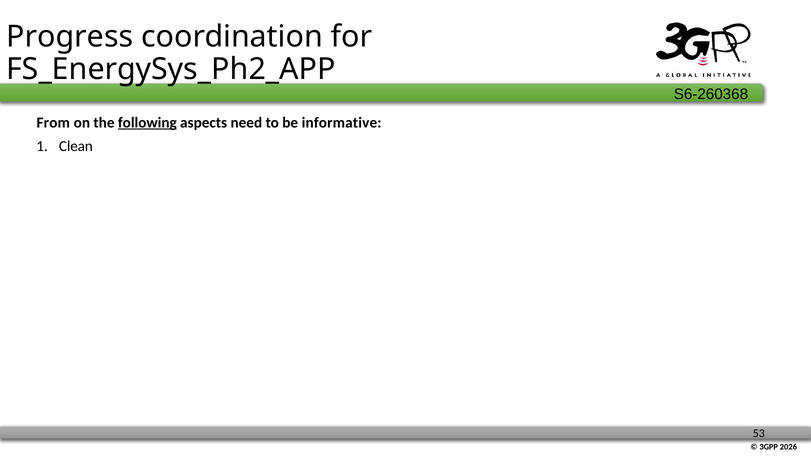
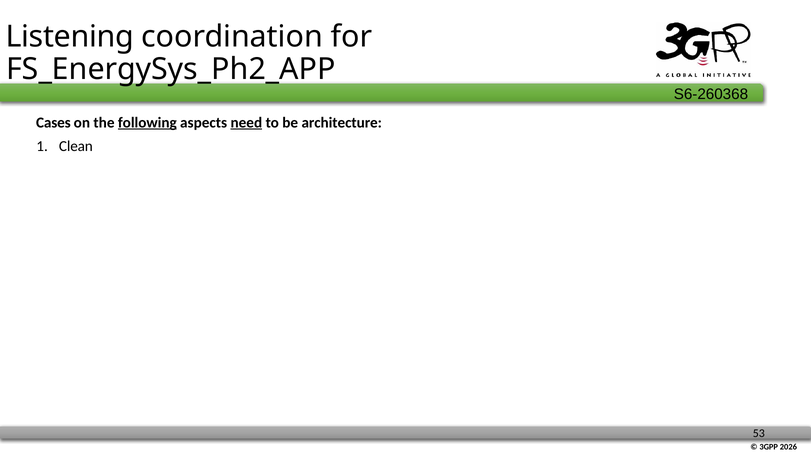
Progress: Progress -> Listening (70, 37)
From: From -> Cases (53, 123)
need underline: none -> present (246, 123)
informative: informative -> architecture (342, 123)
